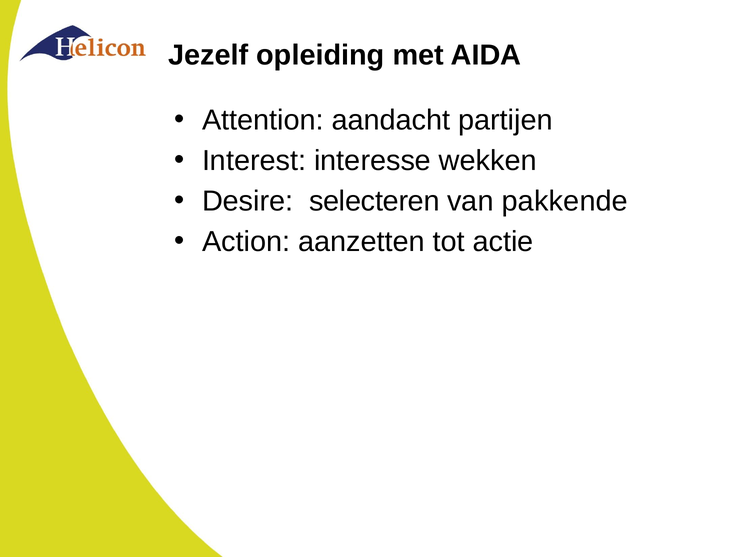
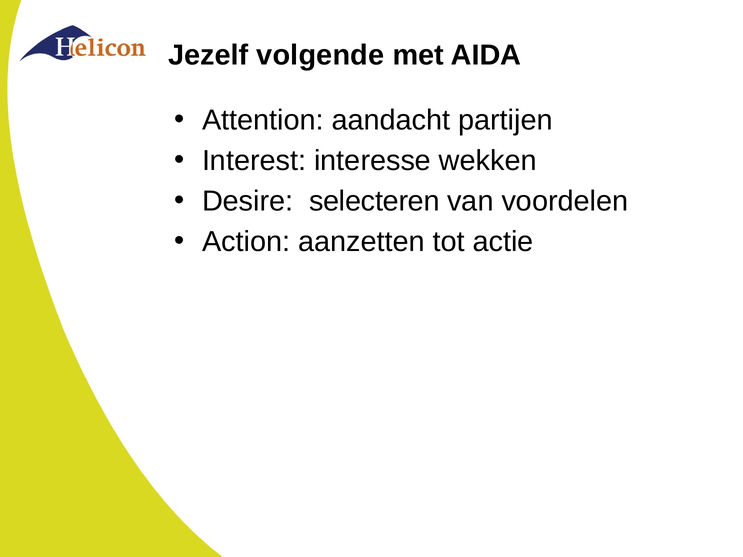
opleiding: opleiding -> volgende (320, 55)
pakkende: pakkende -> voordelen (565, 201)
